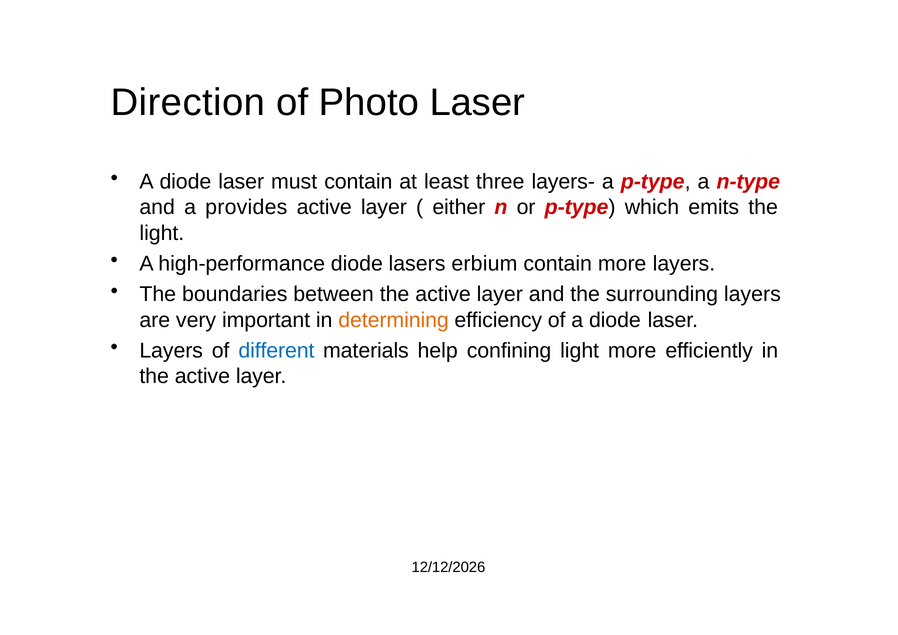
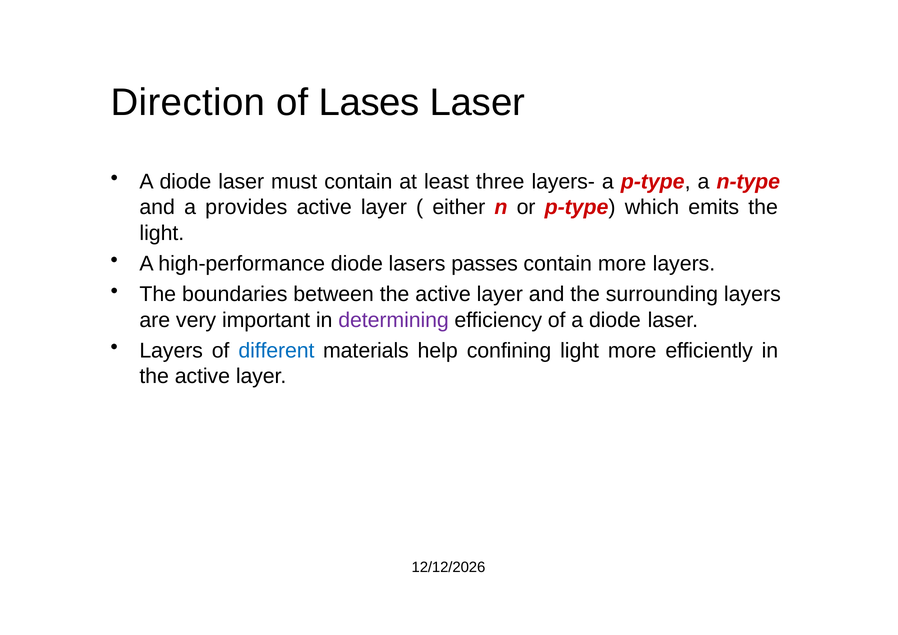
Photo: Photo -> Lases (369, 102)
erbium: erbium -> passes (485, 264)
determining colour: orange -> purple (394, 320)
